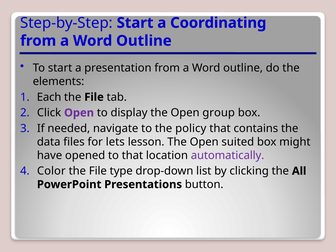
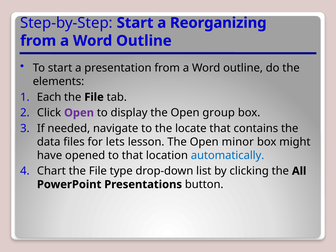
Coordinating: Coordinating -> Reorganizing (218, 23)
policy: policy -> locate (191, 128)
suited: suited -> minor (238, 142)
automatically colour: purple -> blue (228, 155)
Color: Color -> Chart (51, 171)
